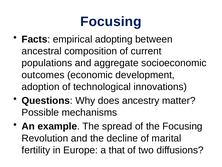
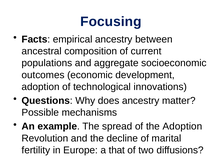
empirical adopting: adopting -> ancestry (114, 39)
the Focusing: Focusing -> Adoption (182, 126)
